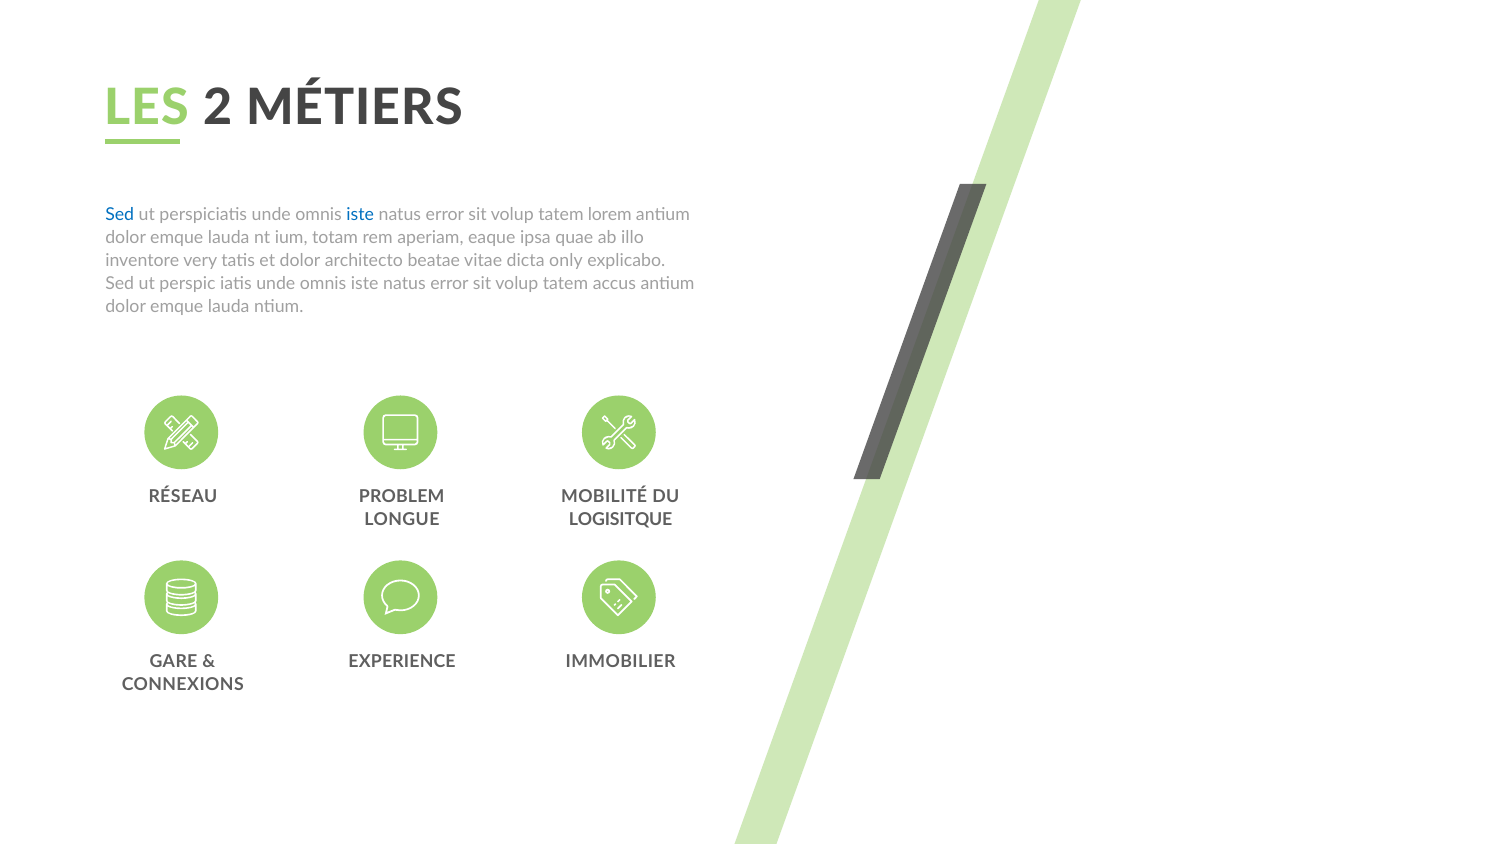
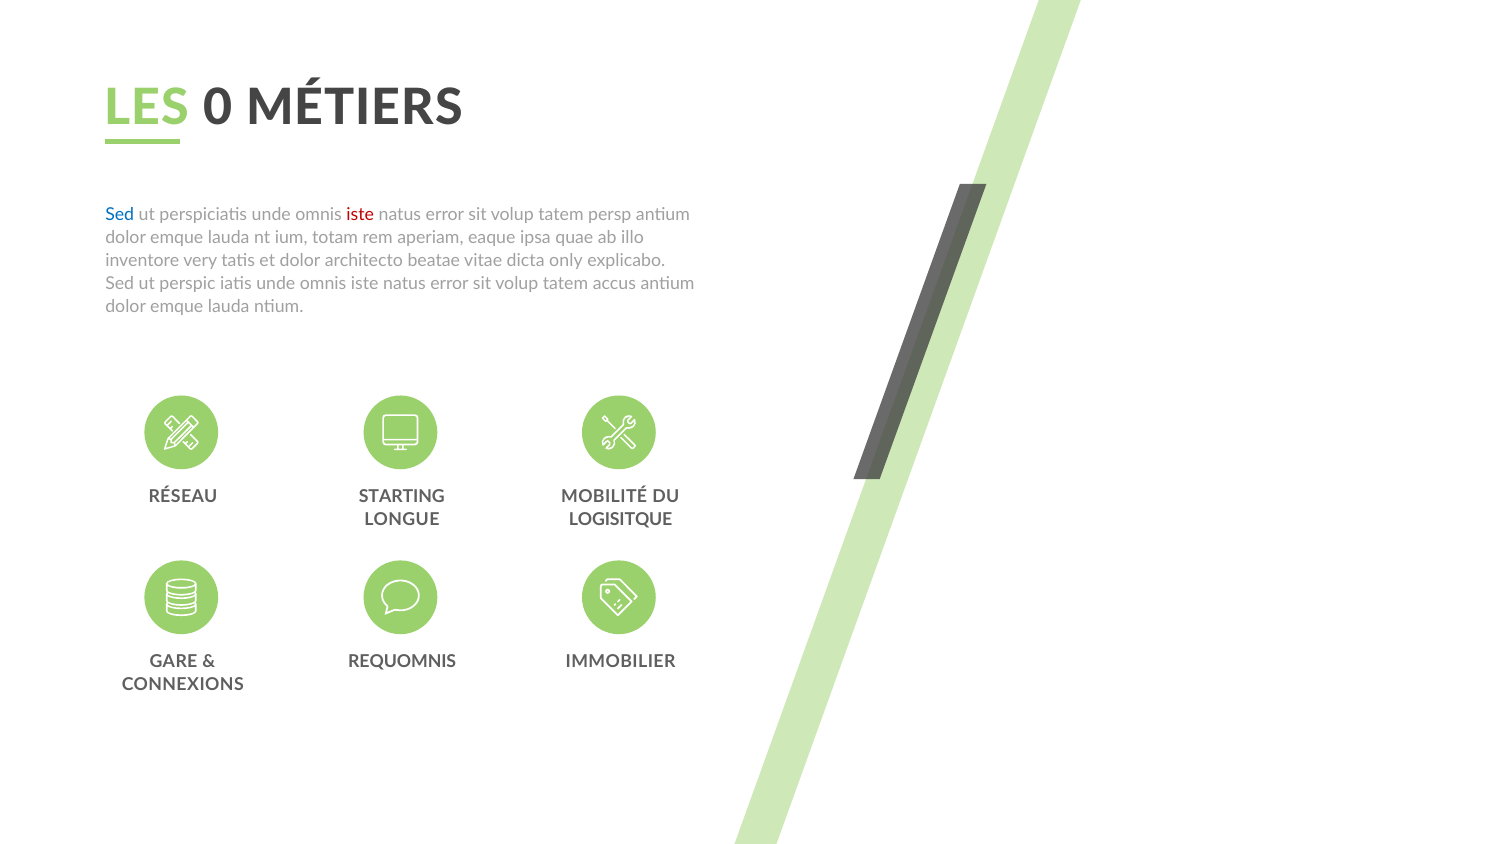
2: 2 -> 0 (218, 108)
iste colour: blue -> red (360, 215)
lorem: lorem -> persp (610, 215)
PROBLEM: PROBLEM -> STARTING (402, 497)
EXPERIENCE: EXPERIENCE -> REQUOMNIS (402, 662)
